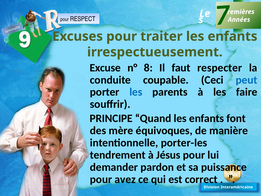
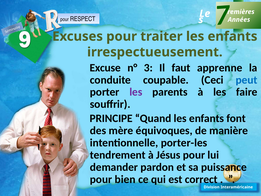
8: 8 -> 3 (148, 68)
respecter: respecter -> apprenne (220, 68)
les colour: blue -> purple (136, 92)
avez: avez -> bien (125, 179)
